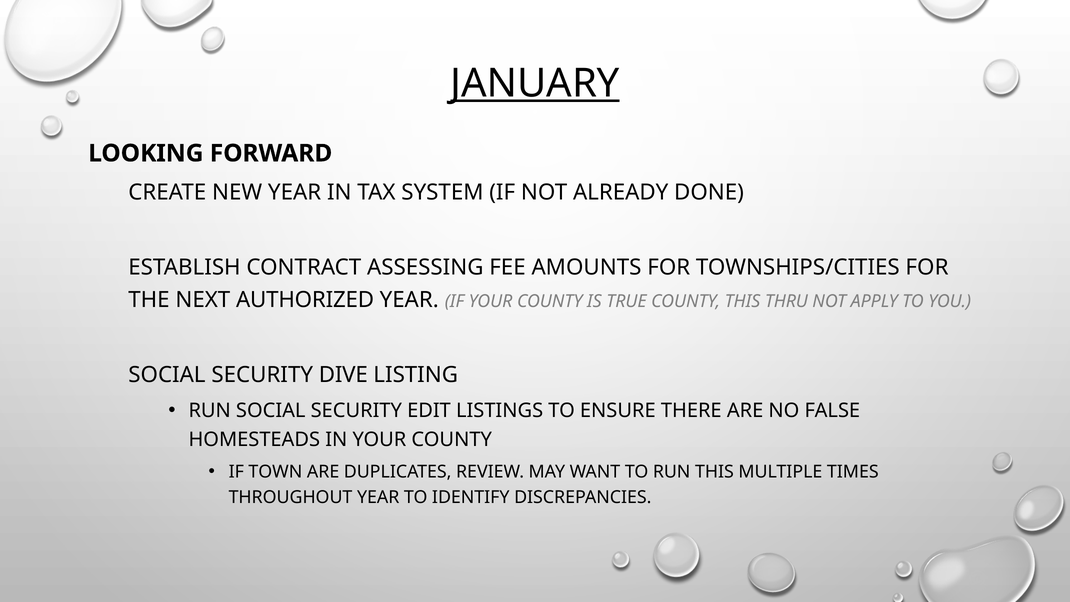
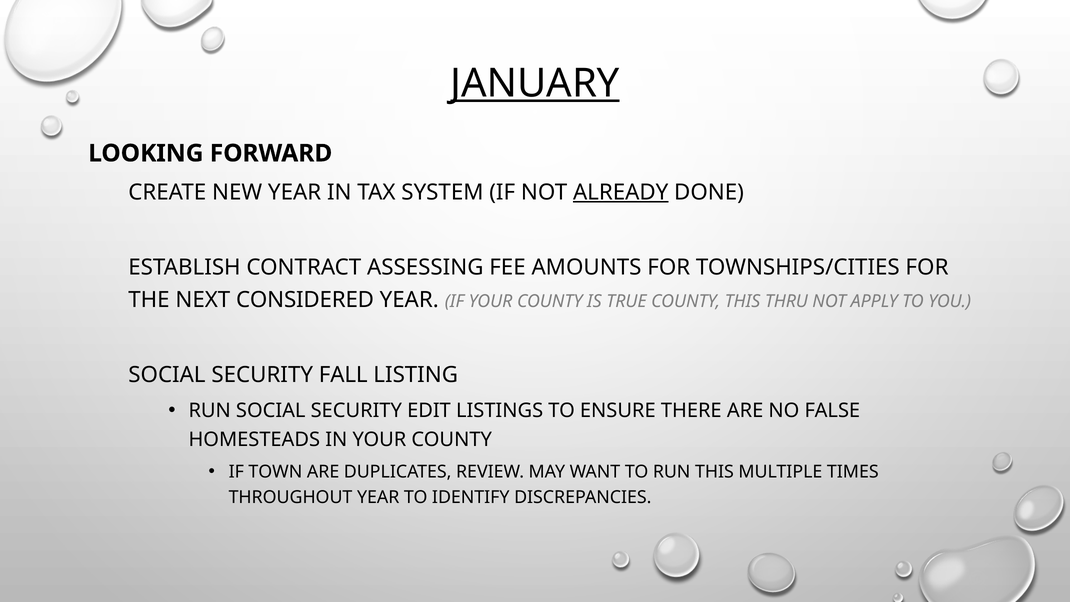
ALREADY underline: none -> present (621, 192)
AUTHORIZED: AUTHORIZED -> CONSIDERED (305, 300)
DIVE: DIVE -> FALL (343, 375)
